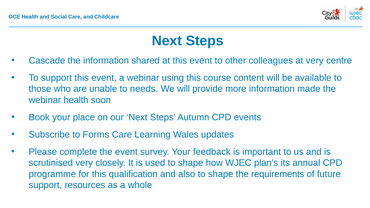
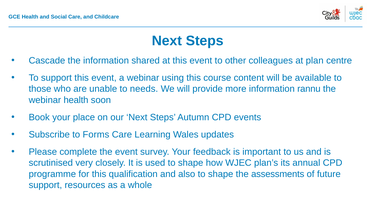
at very: very -> plan (315, 61)
made: made -> rannu (309, 89)
requirements: requirements -> assessments (278, 174)
